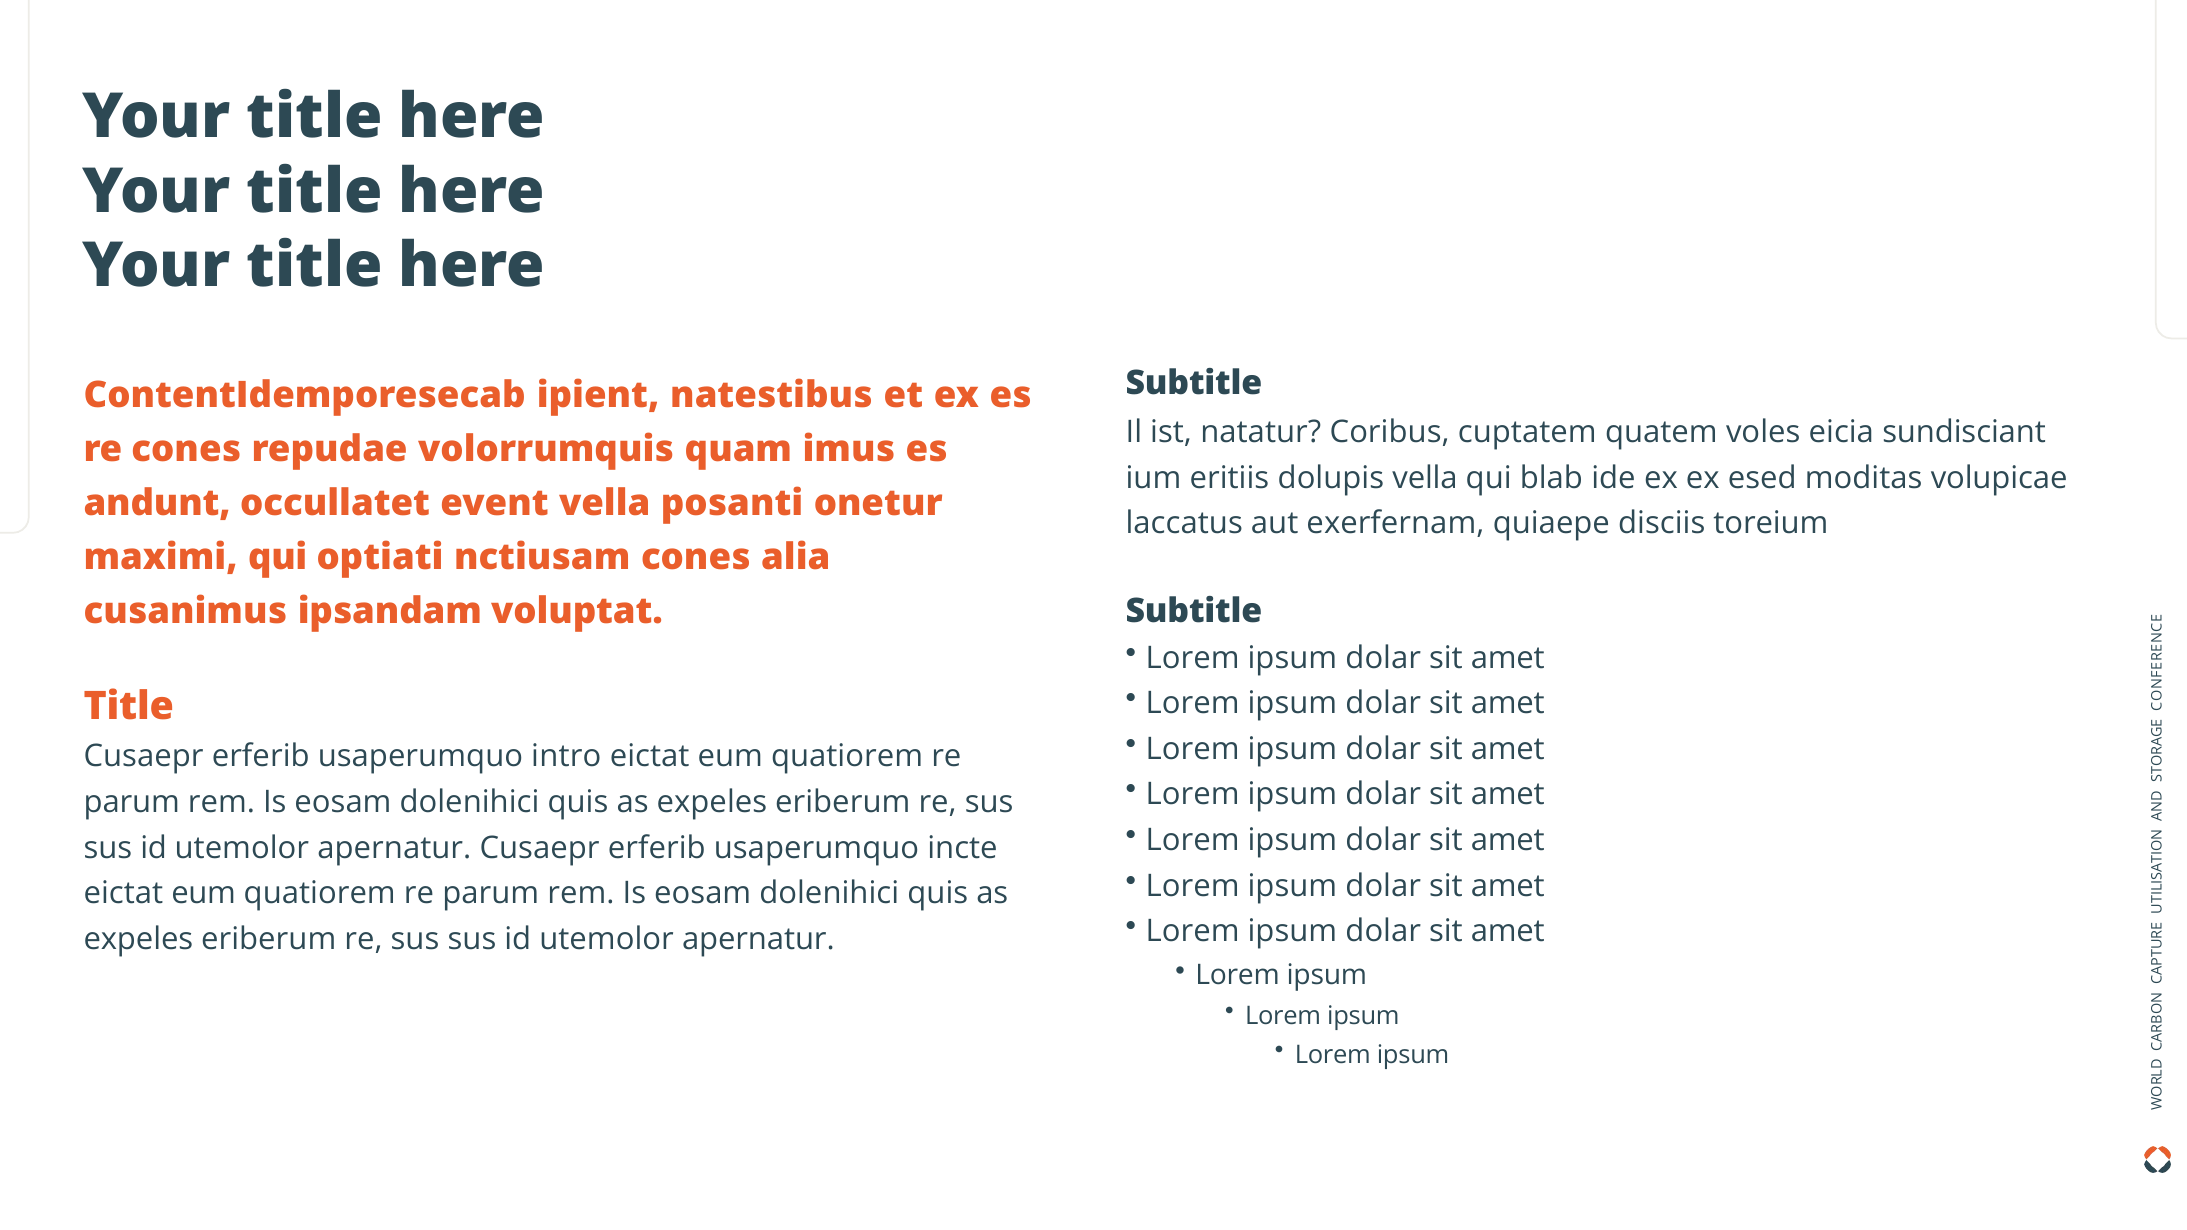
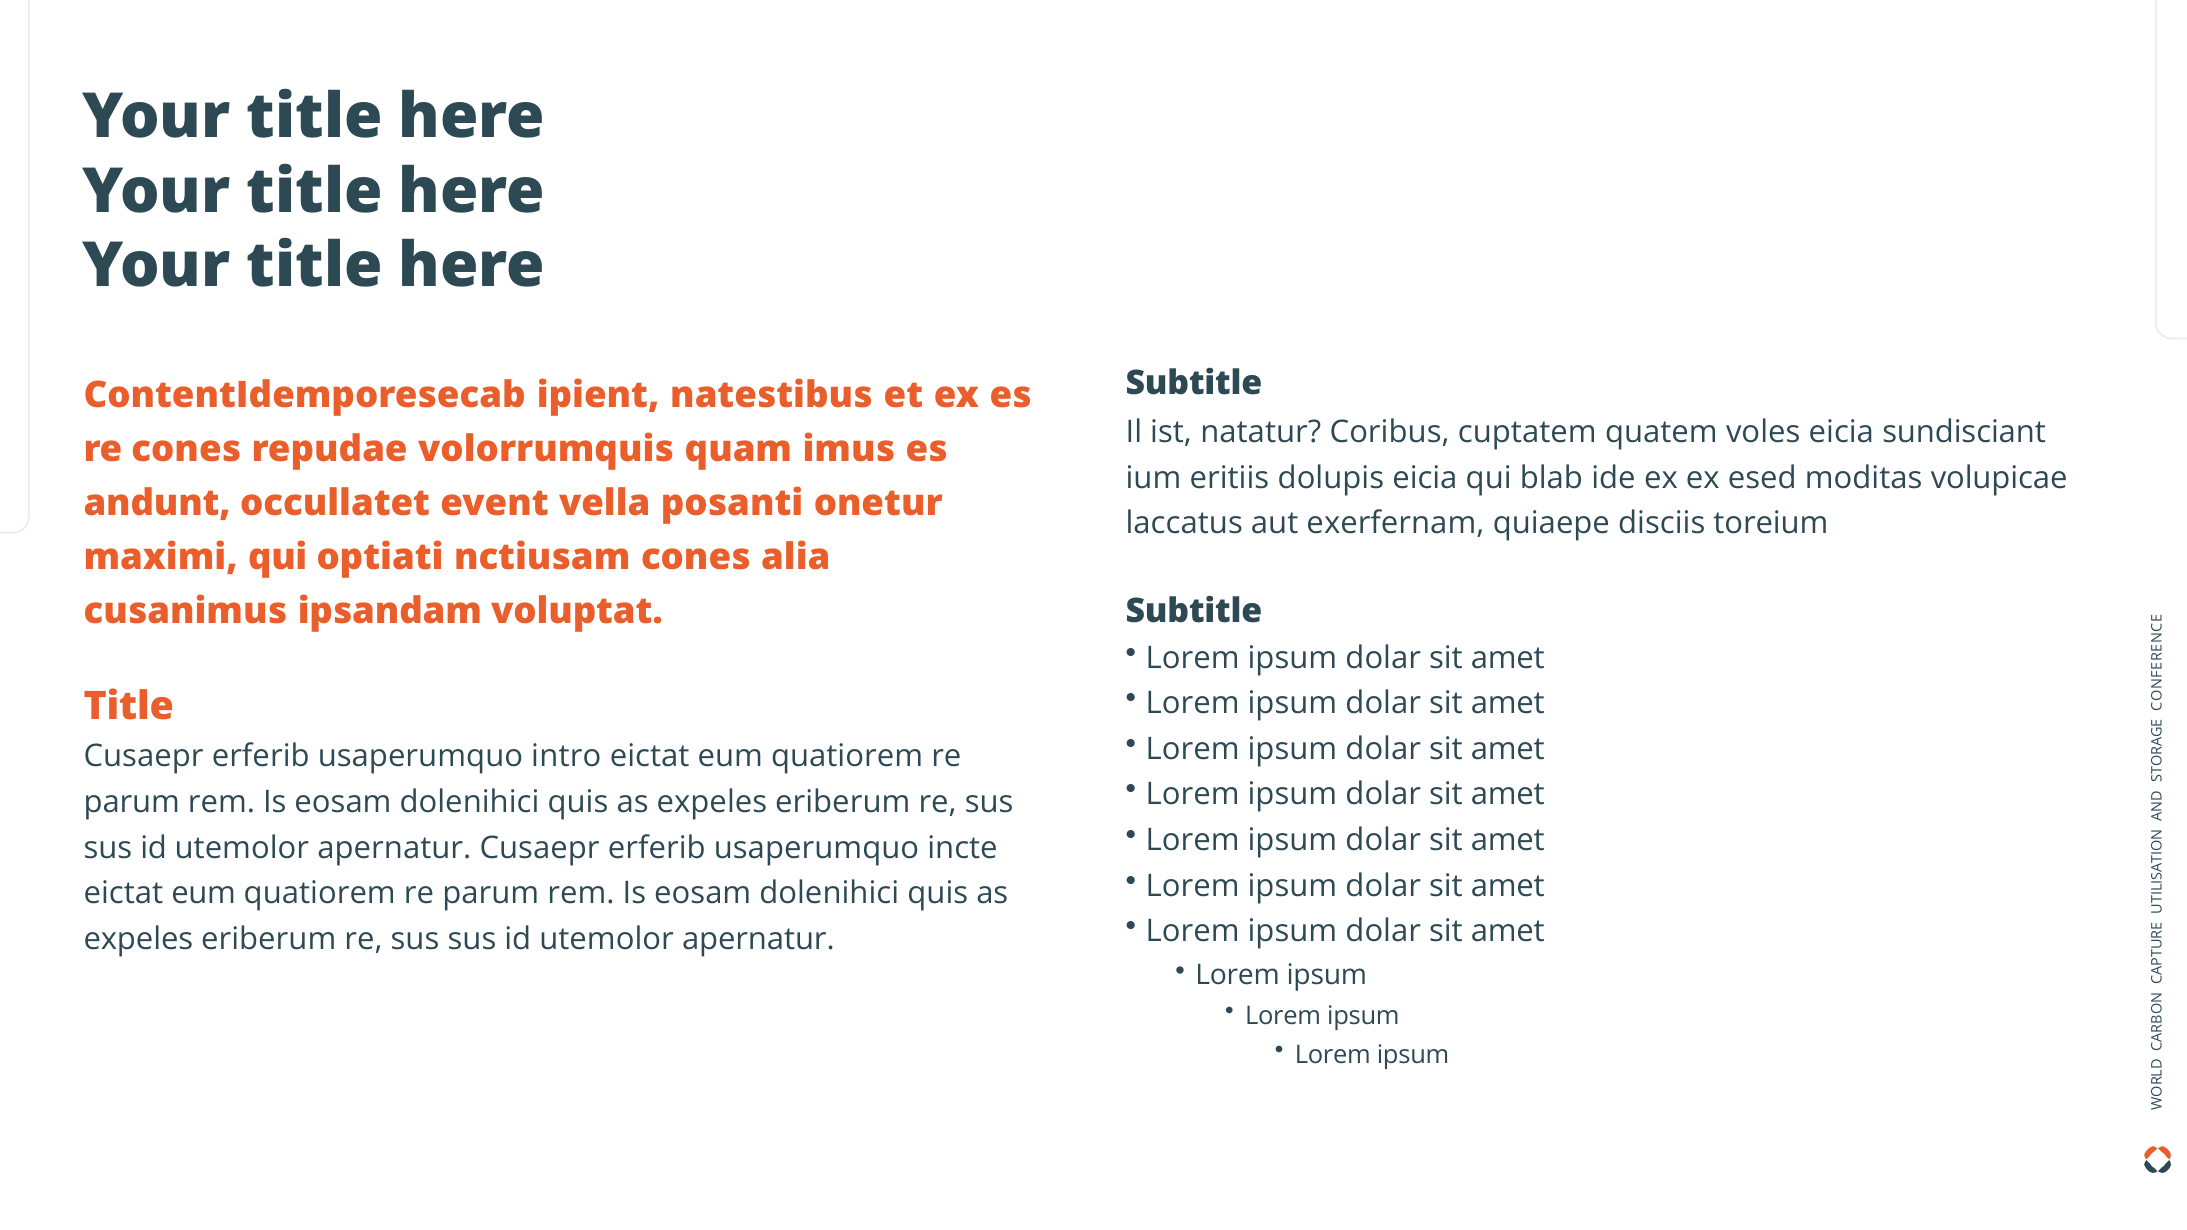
dolupis vella: vella -> eicia (1425, 478)
